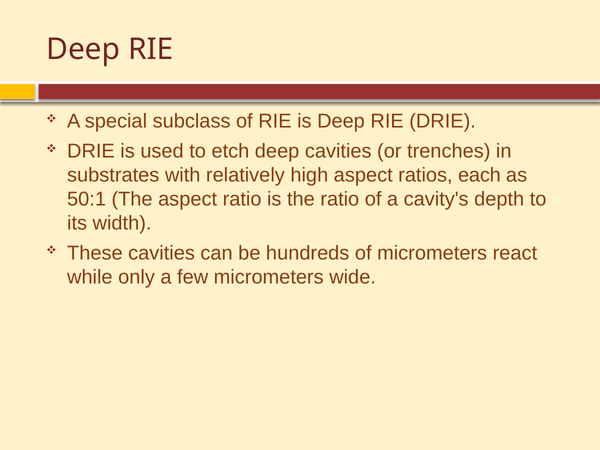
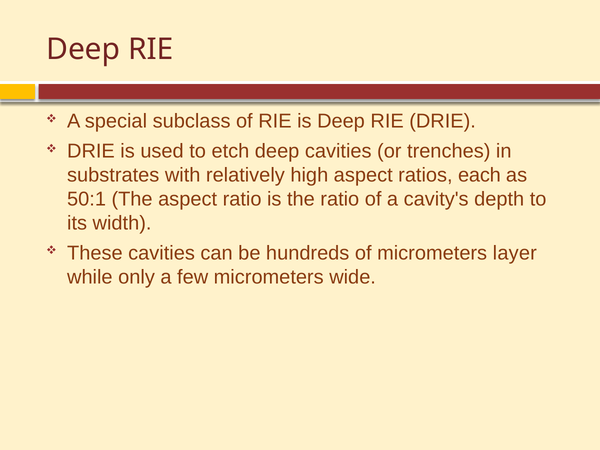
react: react -> layer (515, 253)
